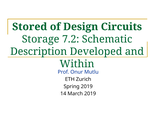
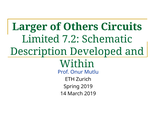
Stored: Stored -> Larger (30, 27)
Design: Design -> Others (81, 27)
Storage: Storage -> Limited (41, 39)
